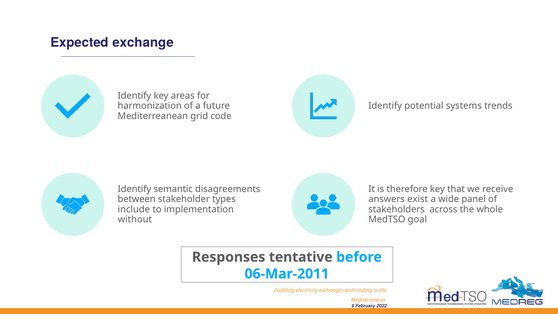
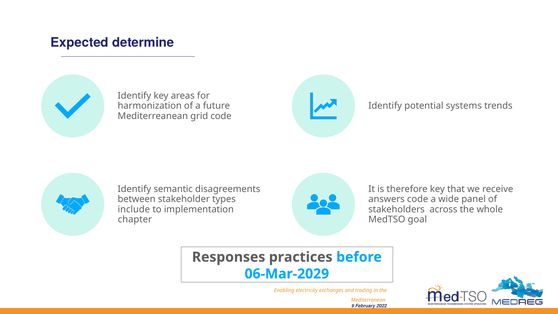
exchange: exchange -> determine (143, 43)
answers exist: exist -> code (418, 199)
without: without -> chapter (135, 219)
tentative: tentative -> practices (301, 257)
06-Mar-2011: 06-Mar-2011 -> 06-Mar-2029 (287, 274)
